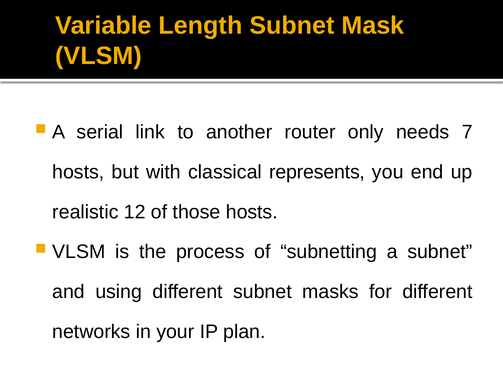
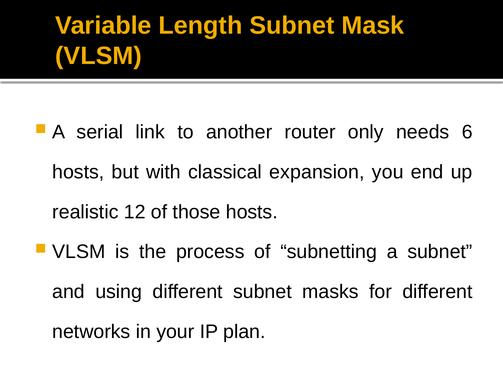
7: 7 -> 6 (467, 132)
represents: represents -> expansion (317, 172)
